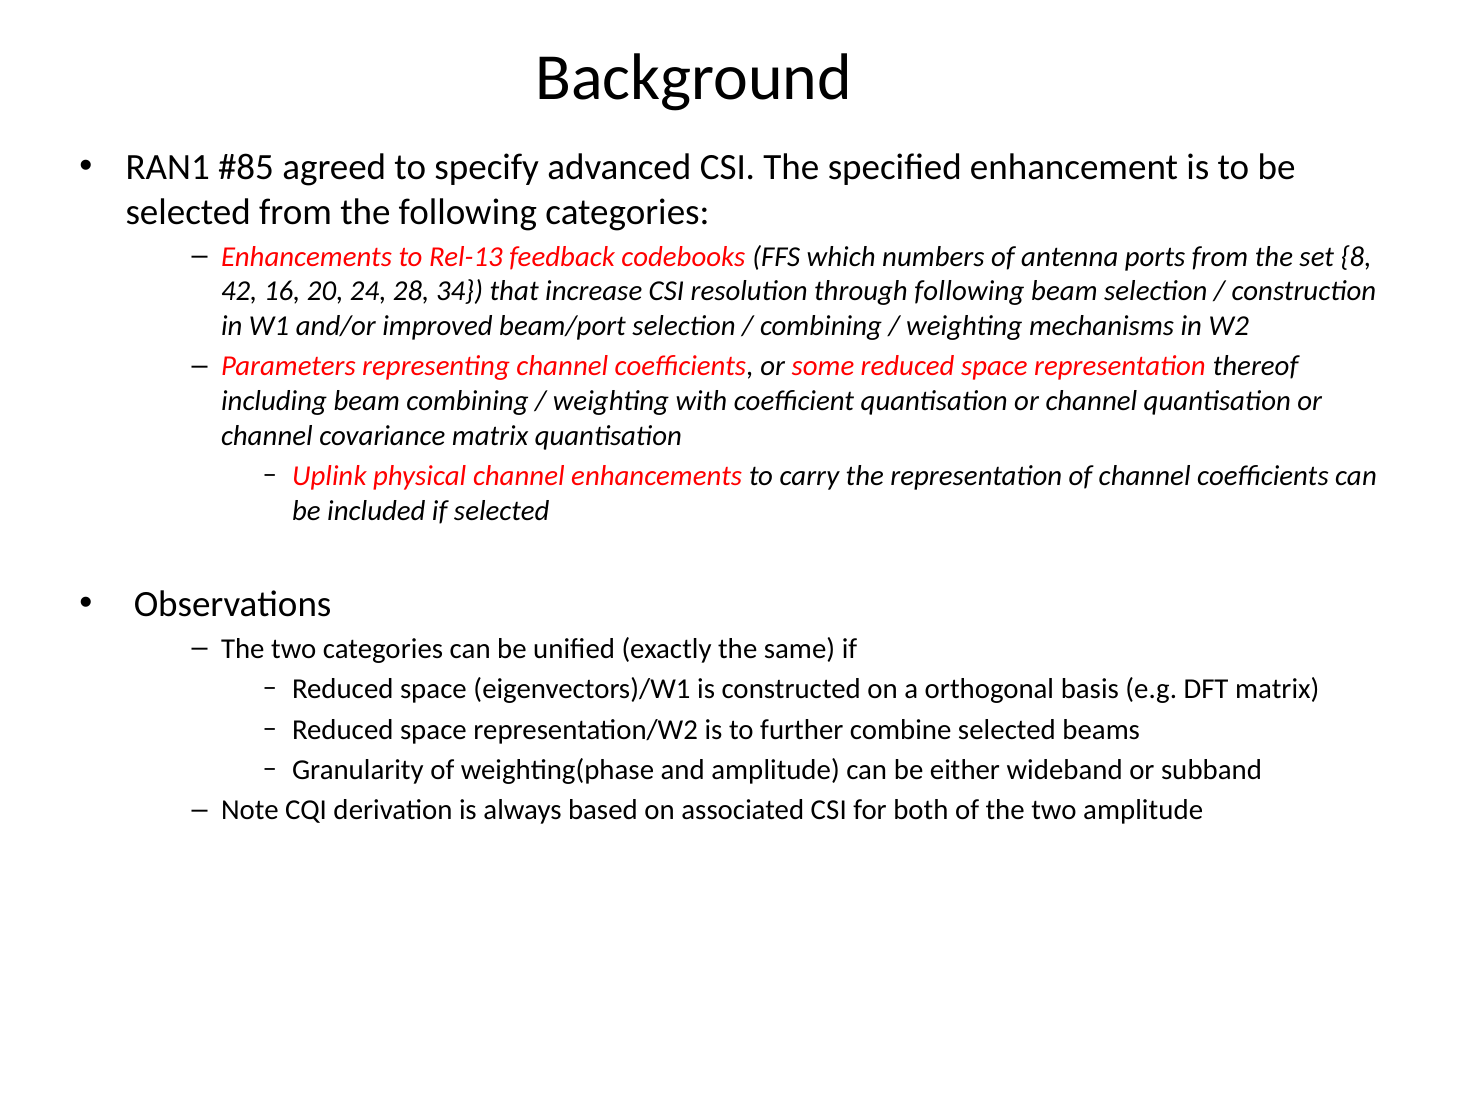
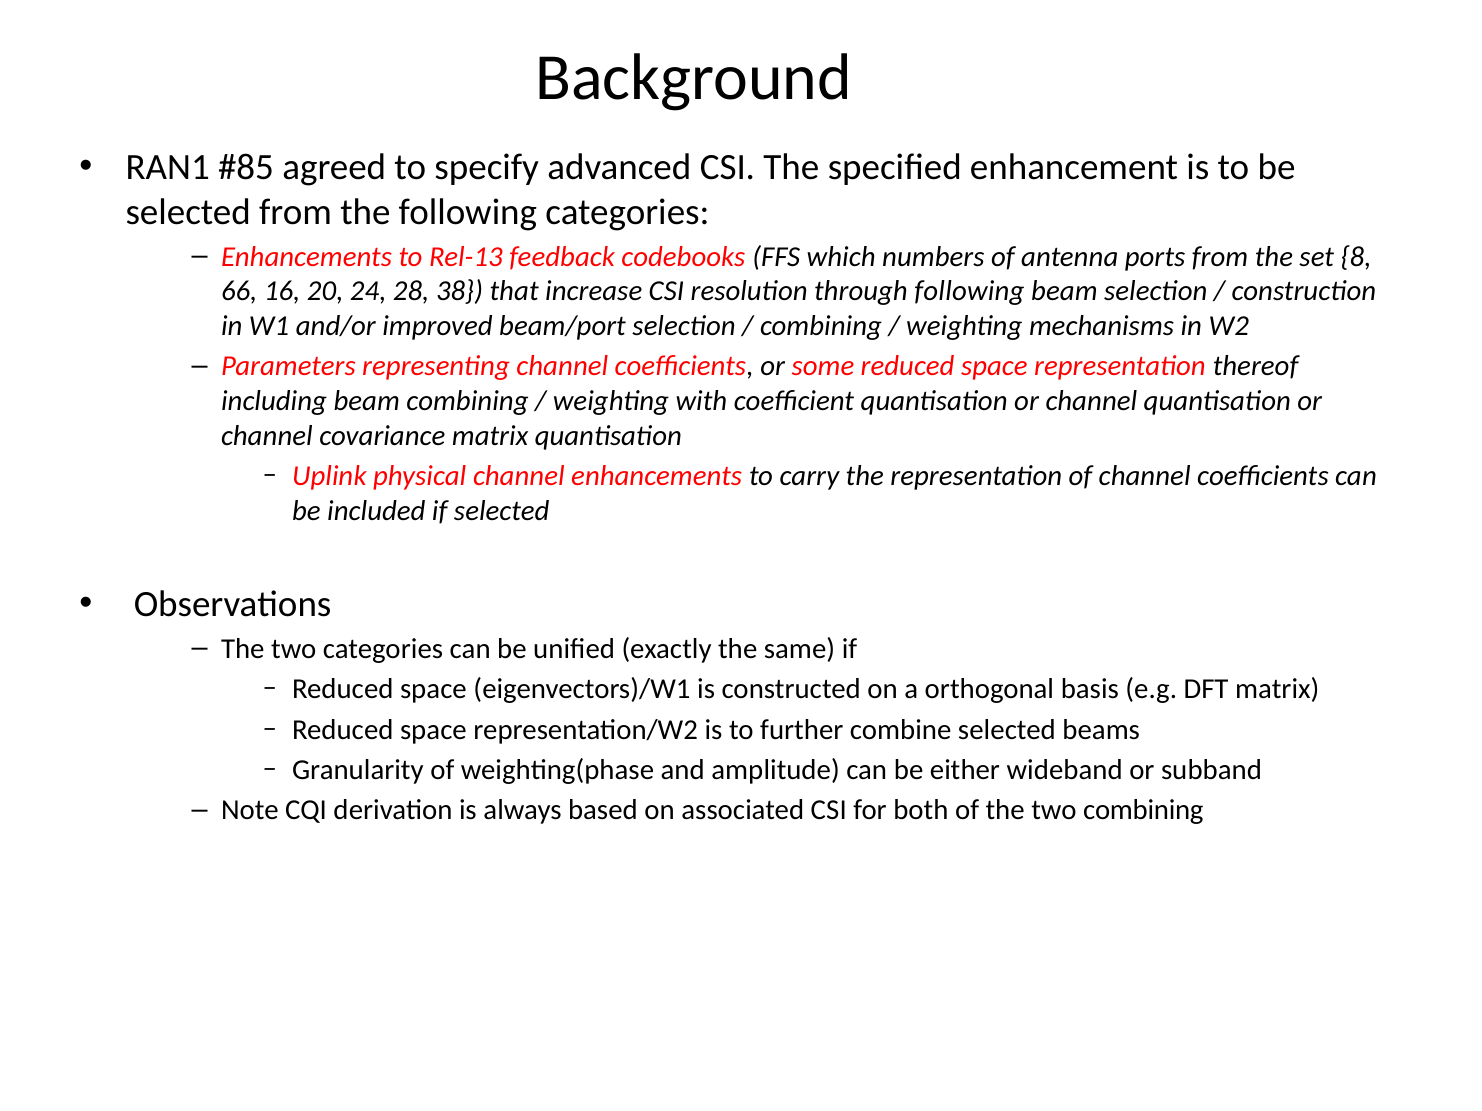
42: 42 -> 66 (239, 292)
34: 34 -> 38 (460, 292)
two amplitude: amplitude -> combining (1143, 811)
